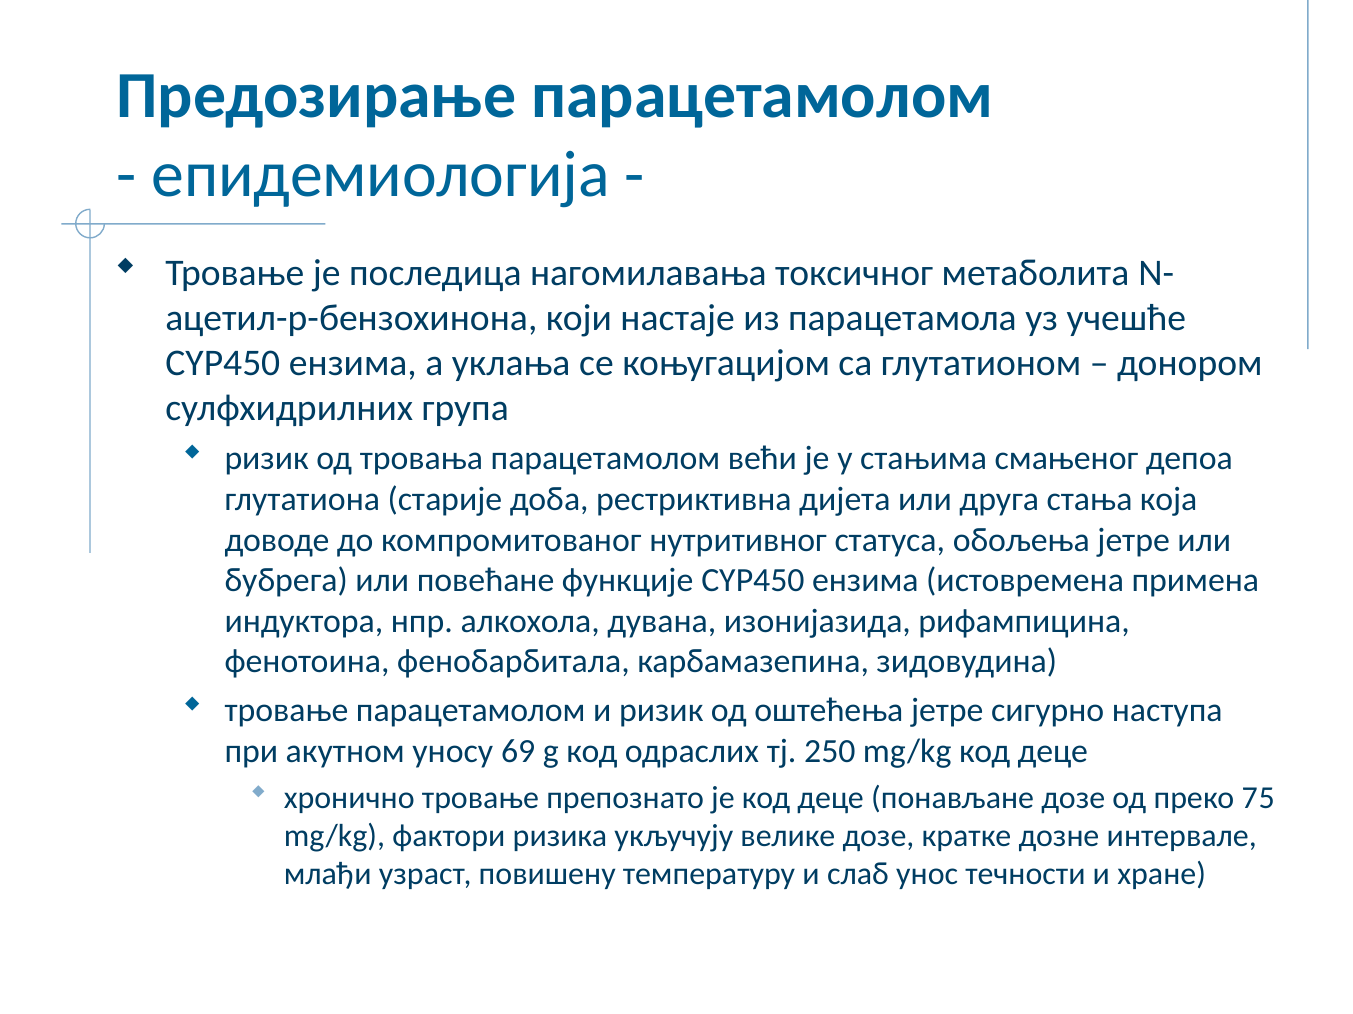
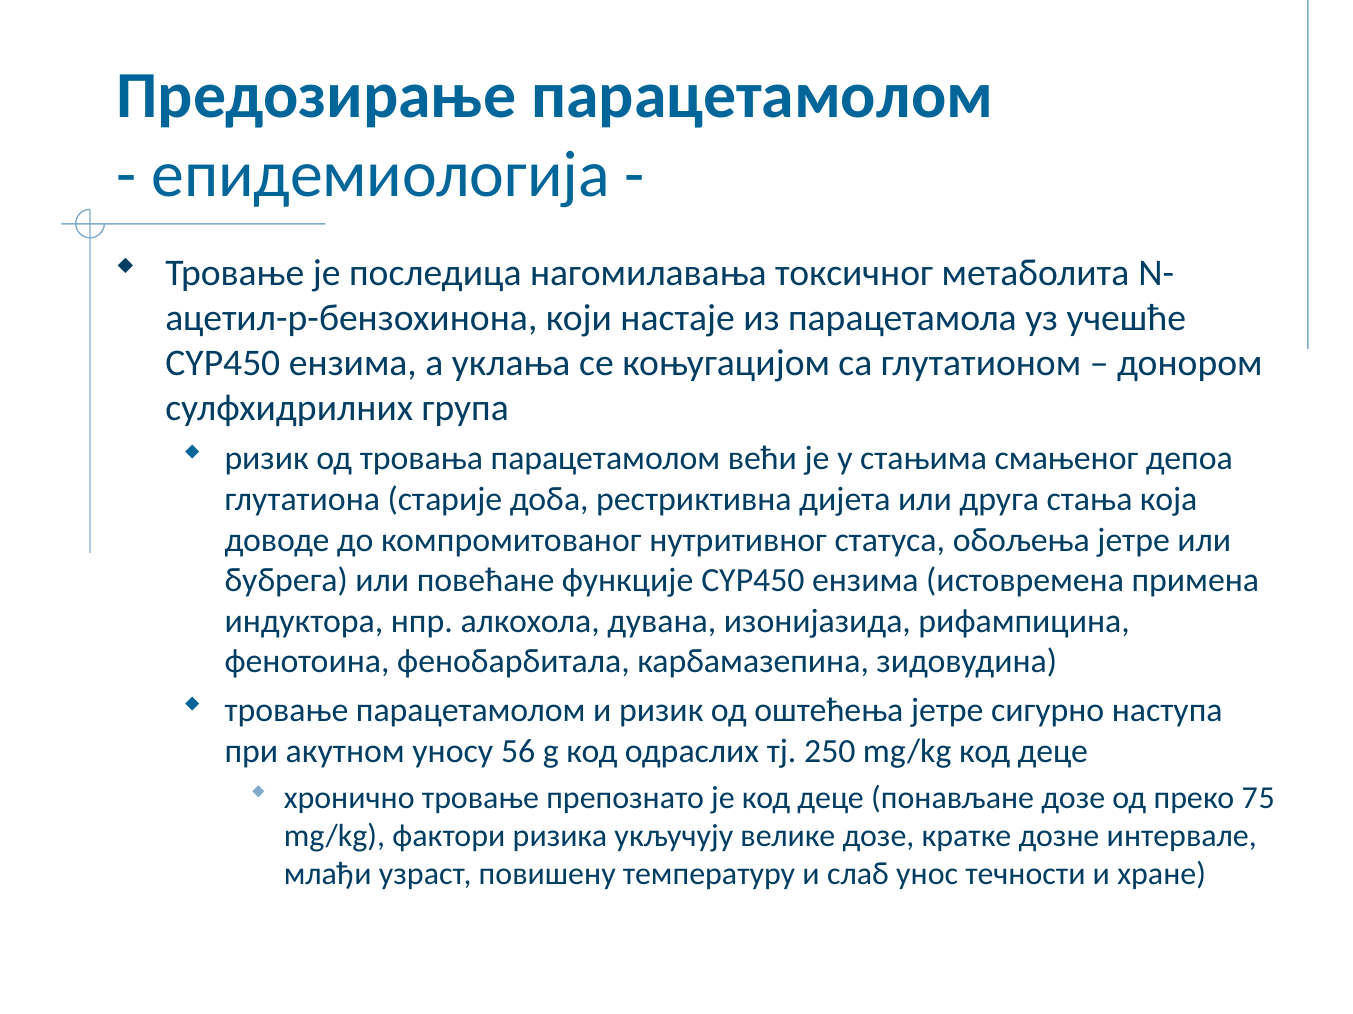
69: 69 -> 56 (518, 752)
